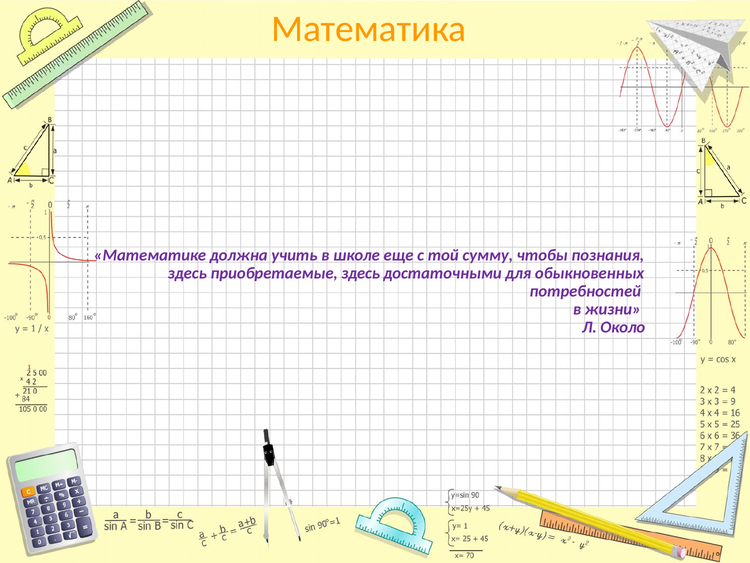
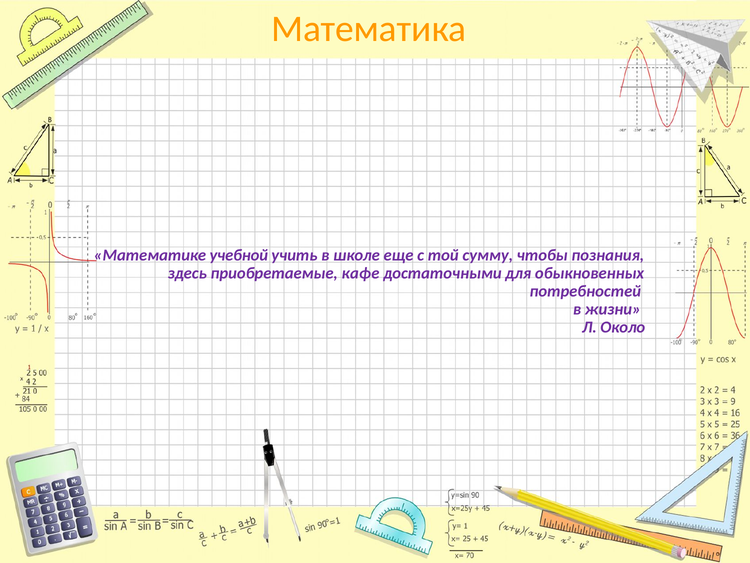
должна: должна -> учебной (239, 255)
приобретаемые здесь: здесь -> кафе (361, 273)
